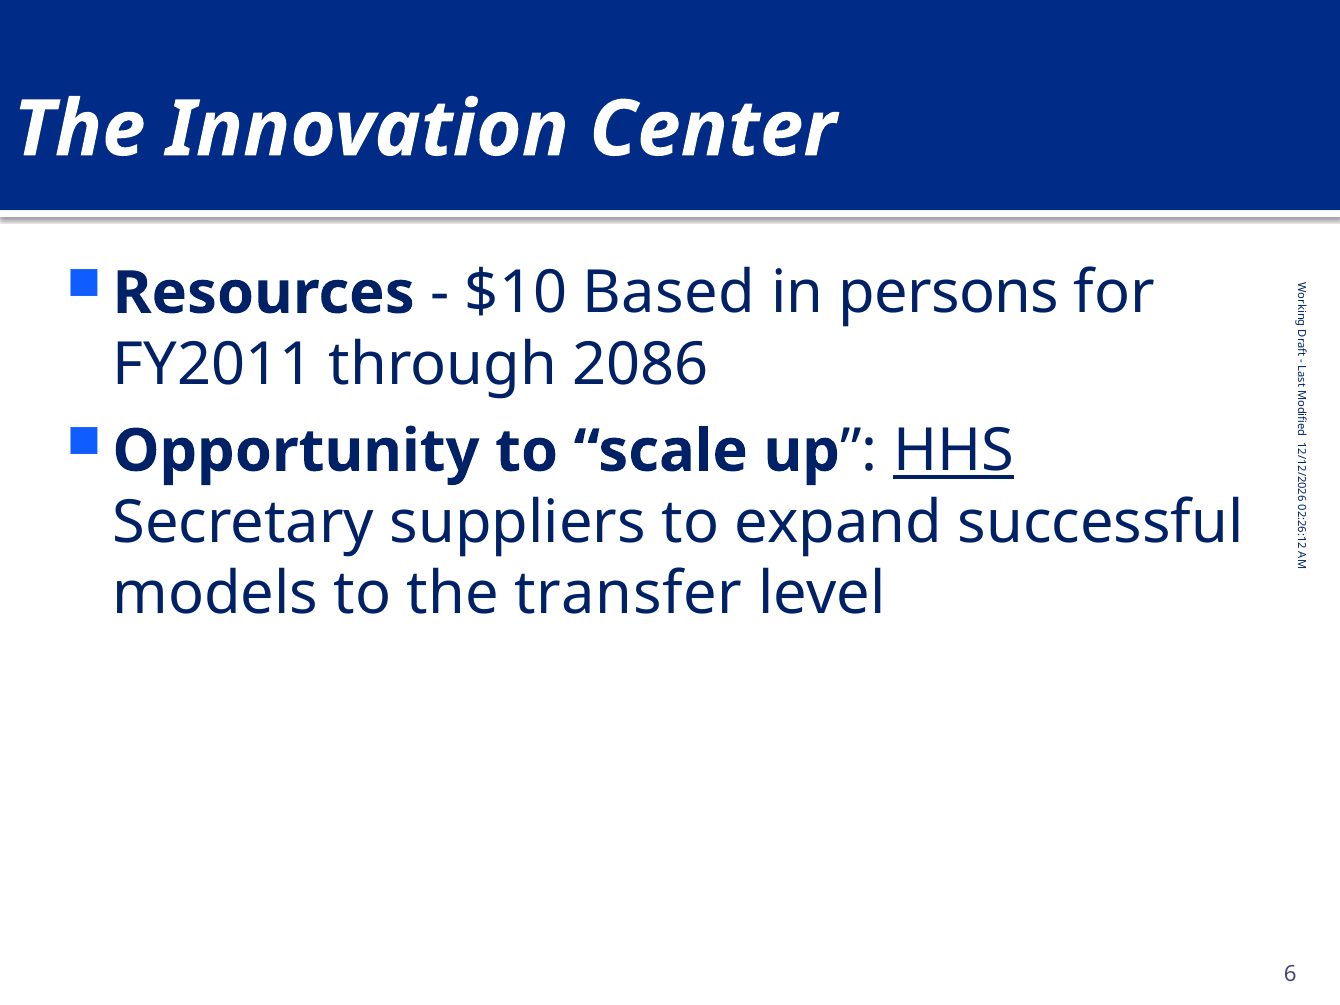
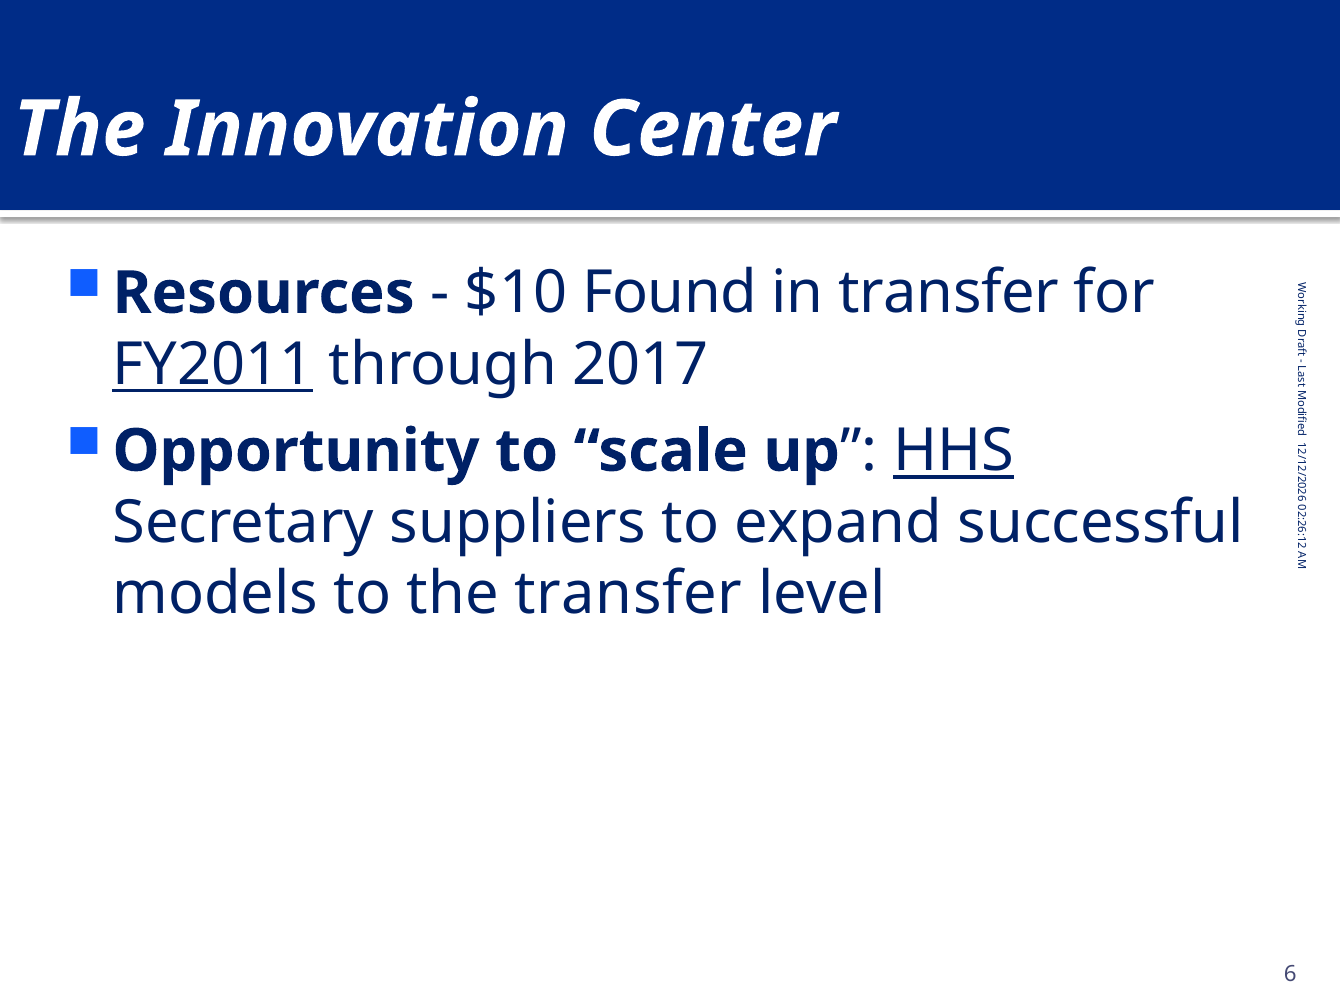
Based: Based -> Found (669, 293)
in persons: persons -> transfer (949, 293)
FY2011 underline: none -> present (213, 365)
2086: 2086 -> 2017 (640, 365)
